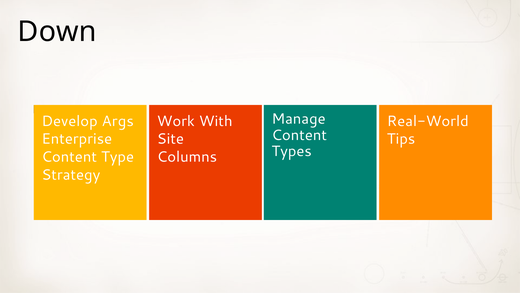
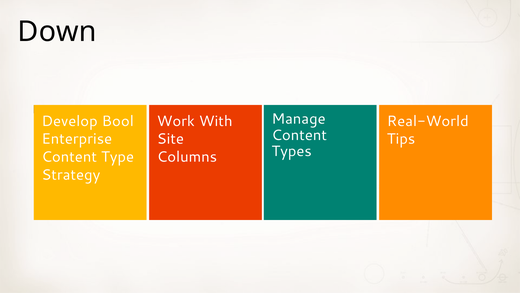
Args: Args -> Bool (118, 121)
